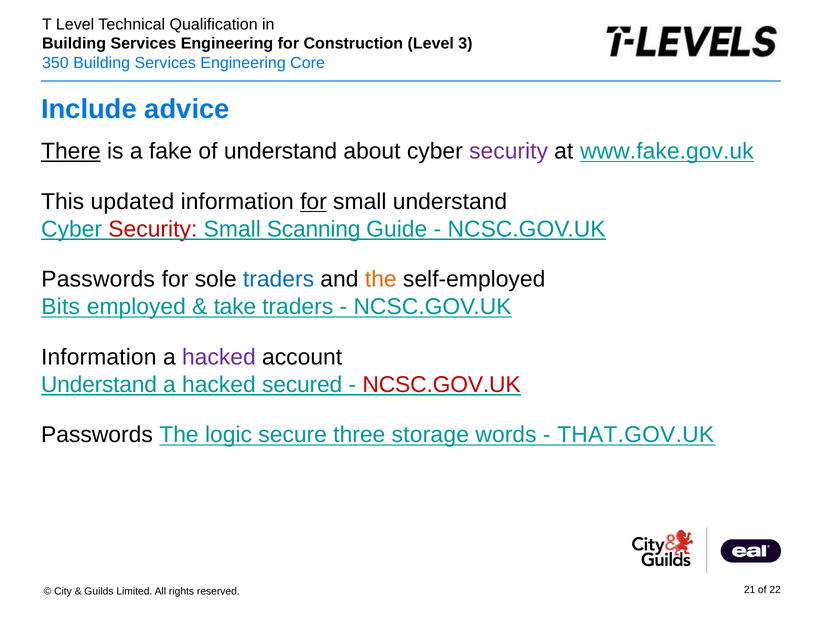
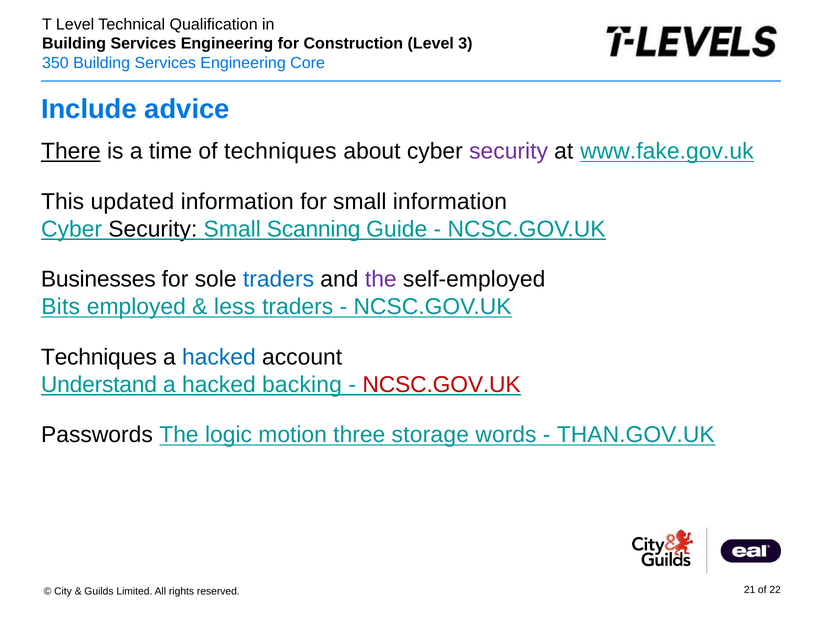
fake: fake -> time (171, 151)
of understand: understand -> techniques (280, 151)
for underline: present -> none (313, 201)
small understand: understand -> information (450, 201)
Security colour: red -> black (153, 229)
Passwords: Passwords -> Businesses (98, 279)
the colour: orange -> purple (381, 279)
take: take -> less (235, 307)
Information: Information -> Techniques (99, 357)
hacked colour: purple -> blue (219, 357)
secured: secured -> backing (302, 384)
secure: secure -> motion (293, 434)
THAT.GOV.UK: THAT.GOV.UK -> THAN.GOV.UK (636, 434)
